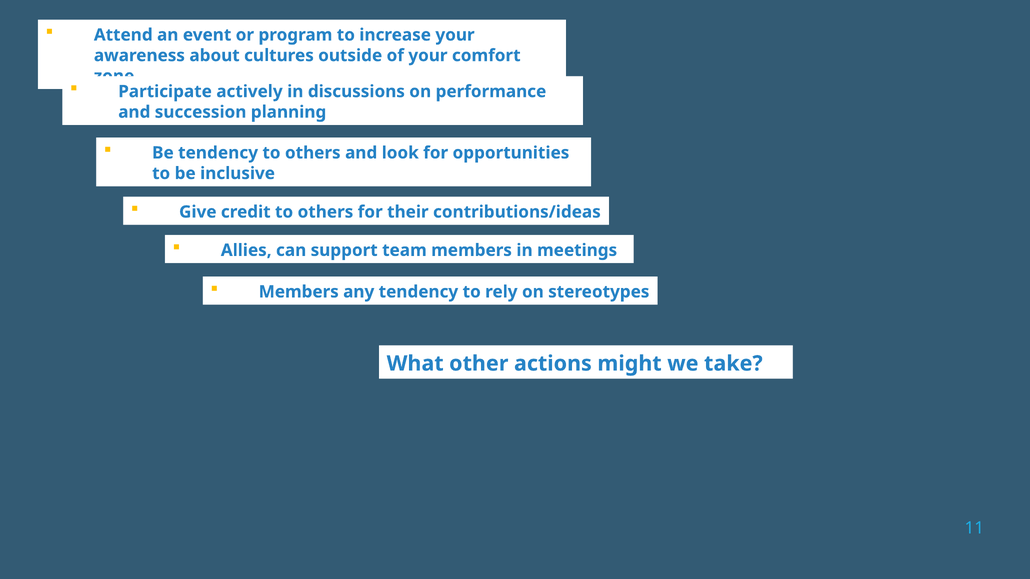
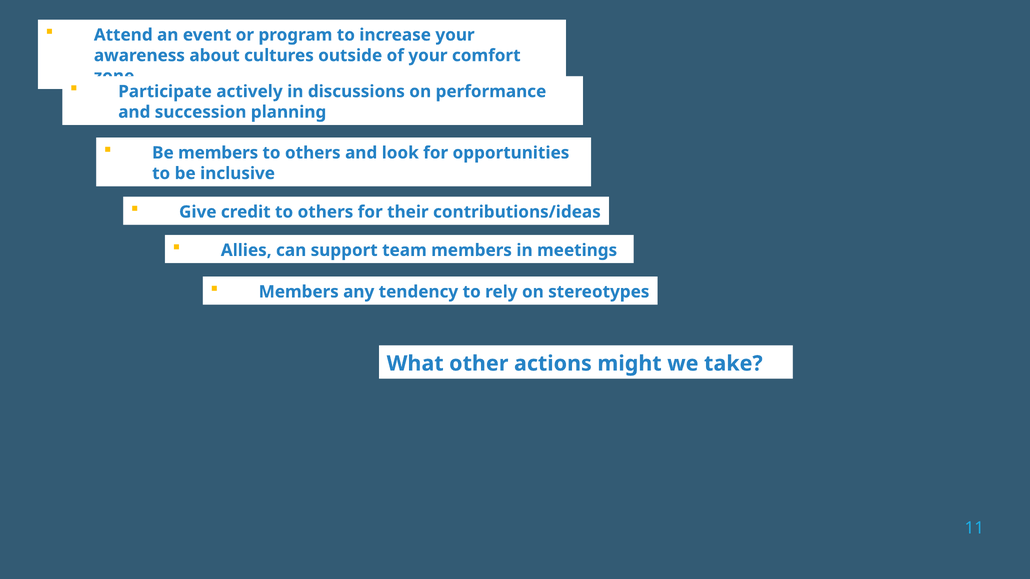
Be tendency: tendency -> members (218, 153)
